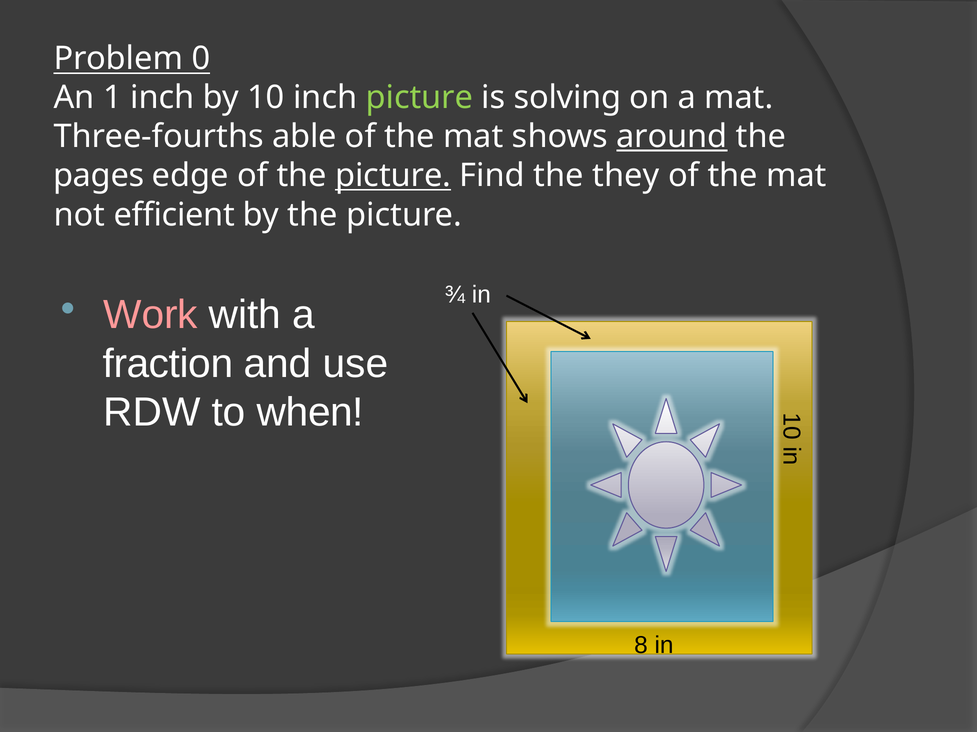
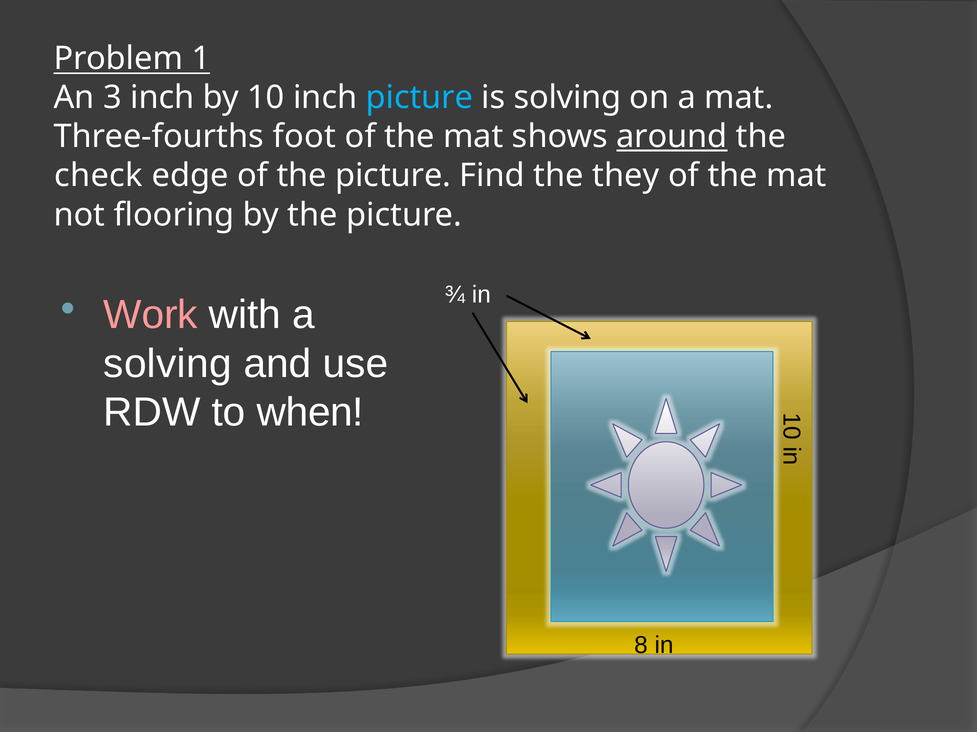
Problem 0: 0 -> 1 (201, 59)
An 1: 1 -> 3 (112, 98)
picture colour: light green -> light blue (419, 98)
able: able -> foot (304, 137)
pages: pages -> check (98, 176)
picture underline: present -> none (393, 176)
efficient: efficient -> flooring (174, 215)
fraction: fraction -> solving (168, 364)
